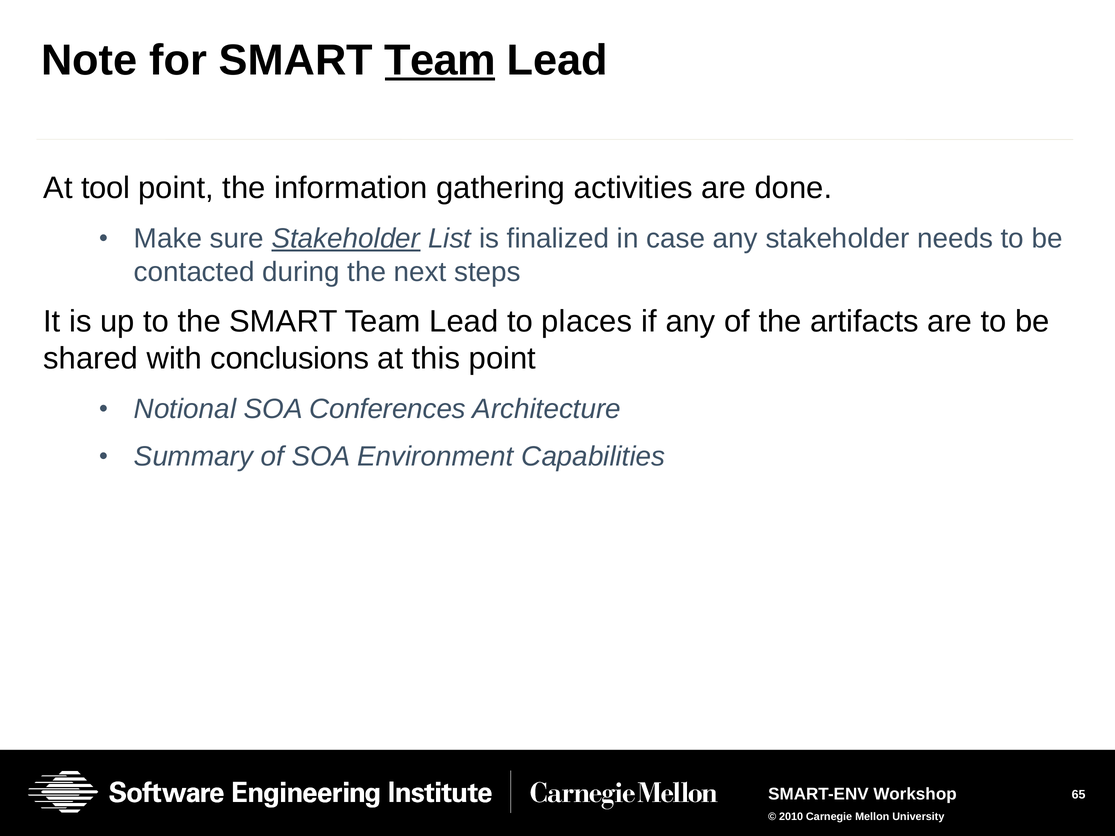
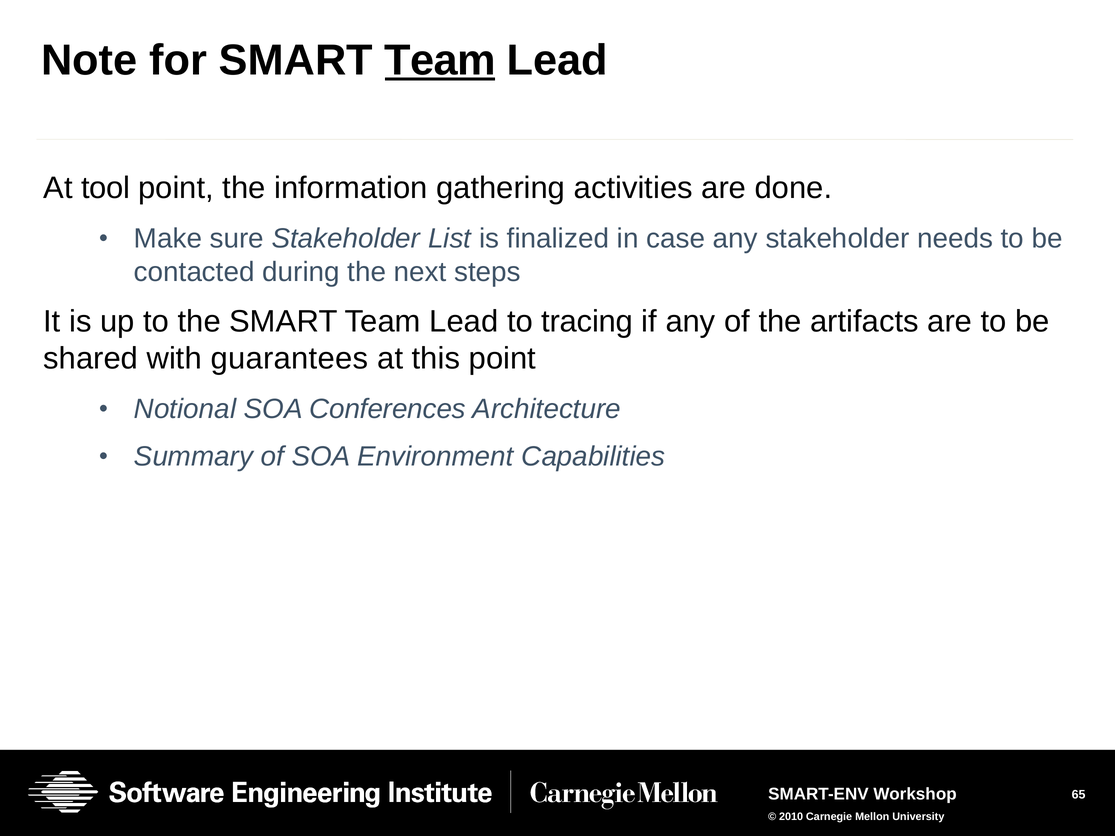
Stakeholder underline: present -> none (346, 239)
places: places -> tracing (587, 322)
conclusions: conclusions -> guarantees (289, 359)
